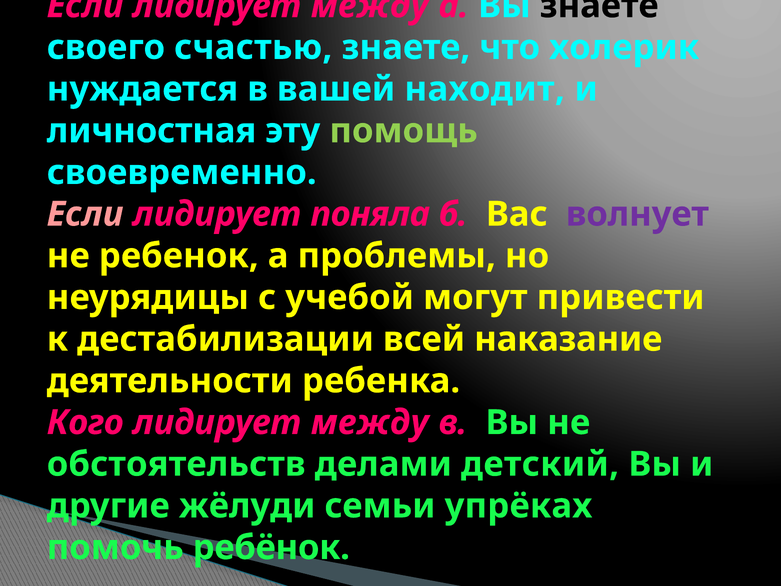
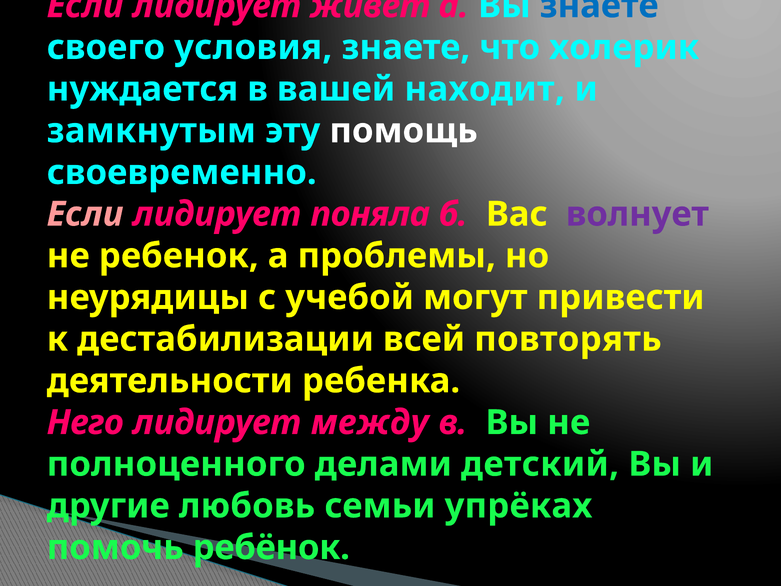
Если лидирует между: между -> живёт (370, 6)
знаете colour: black -> blue (599, 6)
счастью: счастью -> условия (253, 47)
личностная: личностная -> замкнутым (151, 131)
помощь colour: light green -> white (404, 131)
наказание: наказание -> повторять (568, 339)
Кого: Кого -> Него (85, 422)
обстоятельств: обстоятельств -> полноценного (176, 464)
жёлуди: жёлуди -> любовь (247, 506)
